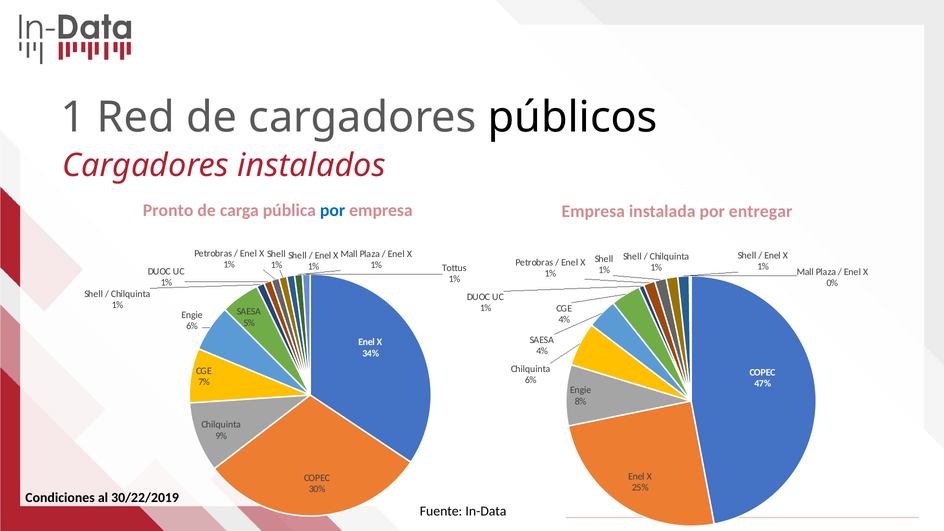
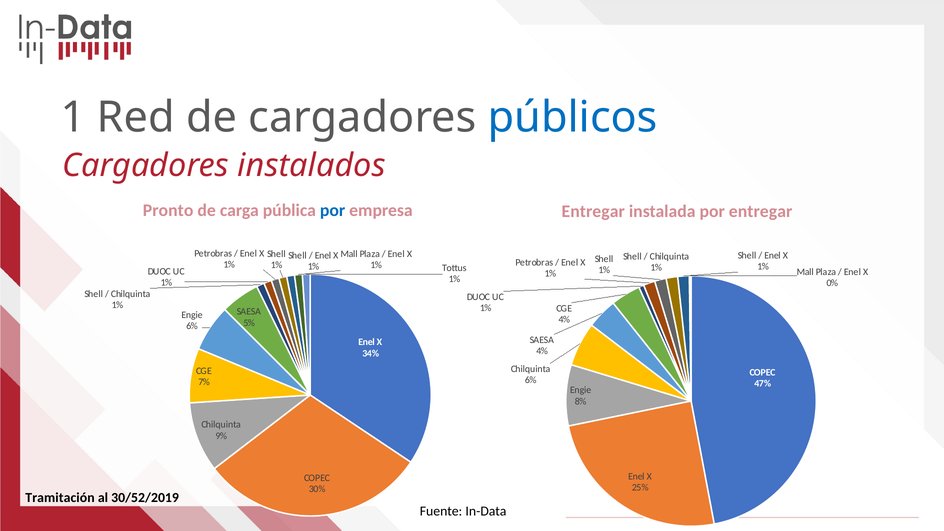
públicos colour: black -> blue (573, 117)
empresa Empresa: Empresa -> Entregar (593, 211)
Condiciones: Condiciones -> Tramitación (60, 498)
30/22/2019: 30/22/2019 -> 30/52/2019 (145, 498)
